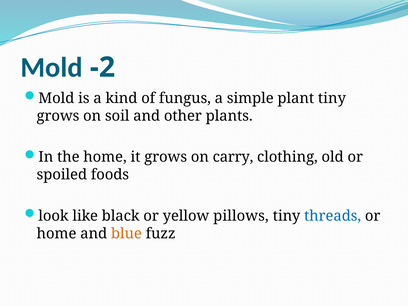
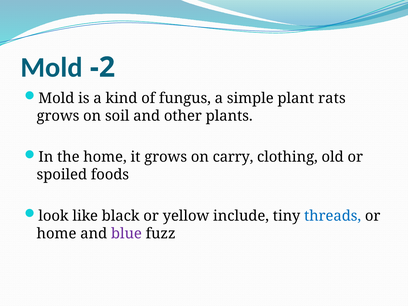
plant tiny: tiny -> rats (332, 98)
pillows: pillows -> include (241, 216)
blue colour: orange -> purple (126, 234)
